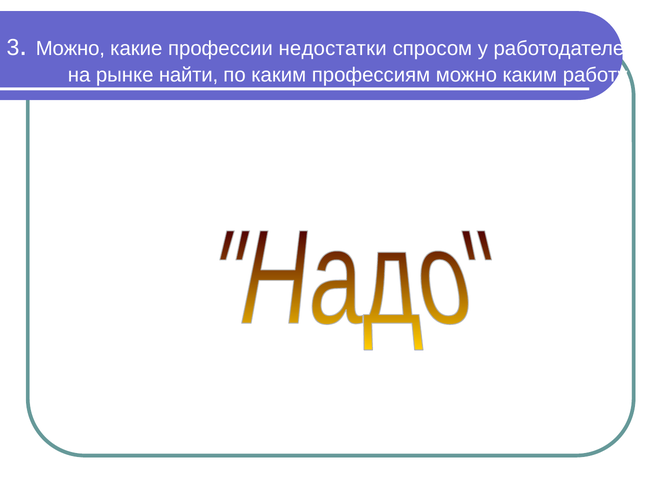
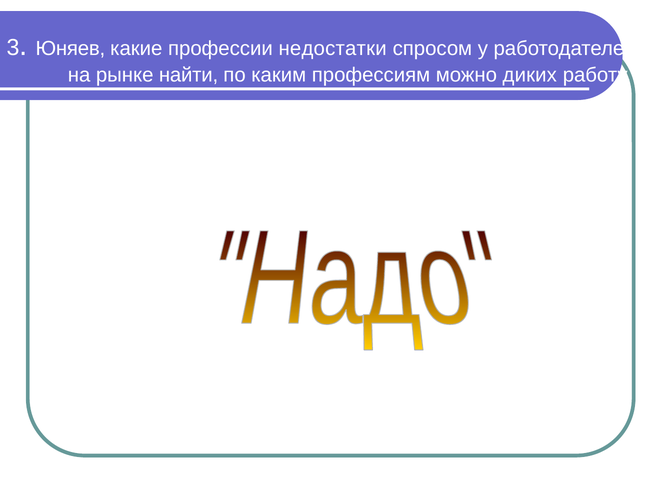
Можно: Можно -> Юняев (70, 49)
можно каким: каким -> диких (530, 75)
